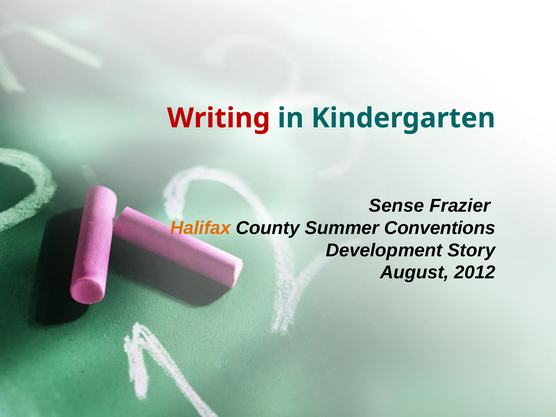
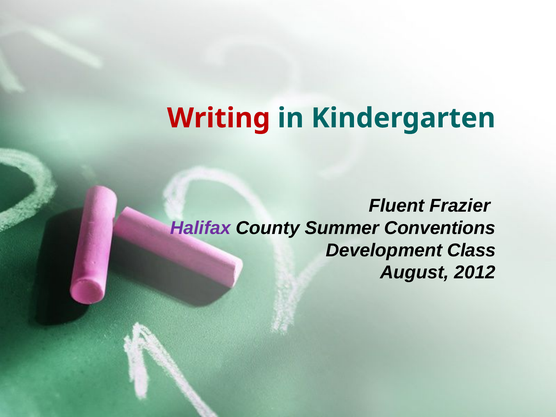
Sense: Sense -> Fluent (397, 206)
Halifax colour: orange -> purple (200, 228)
Story: Story -> Class (472, 250)
